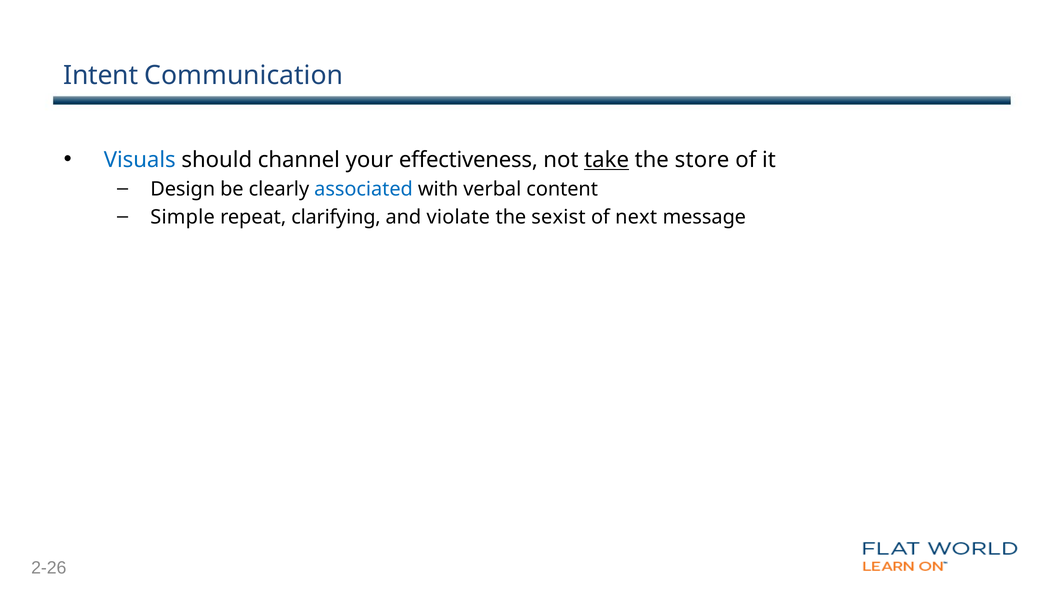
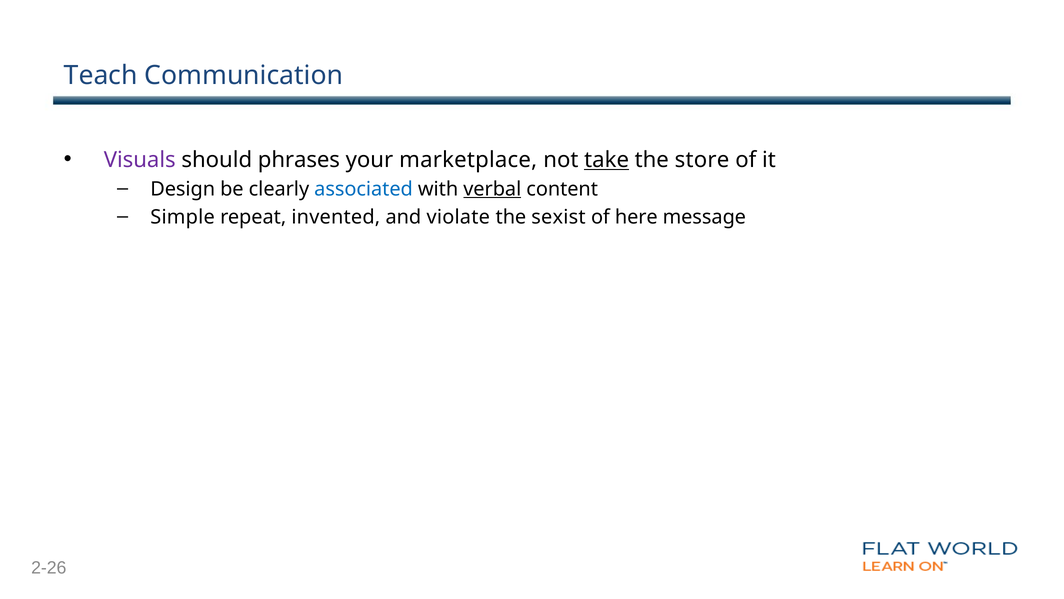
Intent: Intent -> Teach (101, 76)
Visuals colour: blue -> purple (140, 160)
channel: channel -> phrases (299, 160)
effectiveness: effectiveness -> marketplace (468, 160)
verbal underline: none -> present (492, 189)
clarifying: clarifying -> invented (336, 217)
next: next -> here (636, 217)
